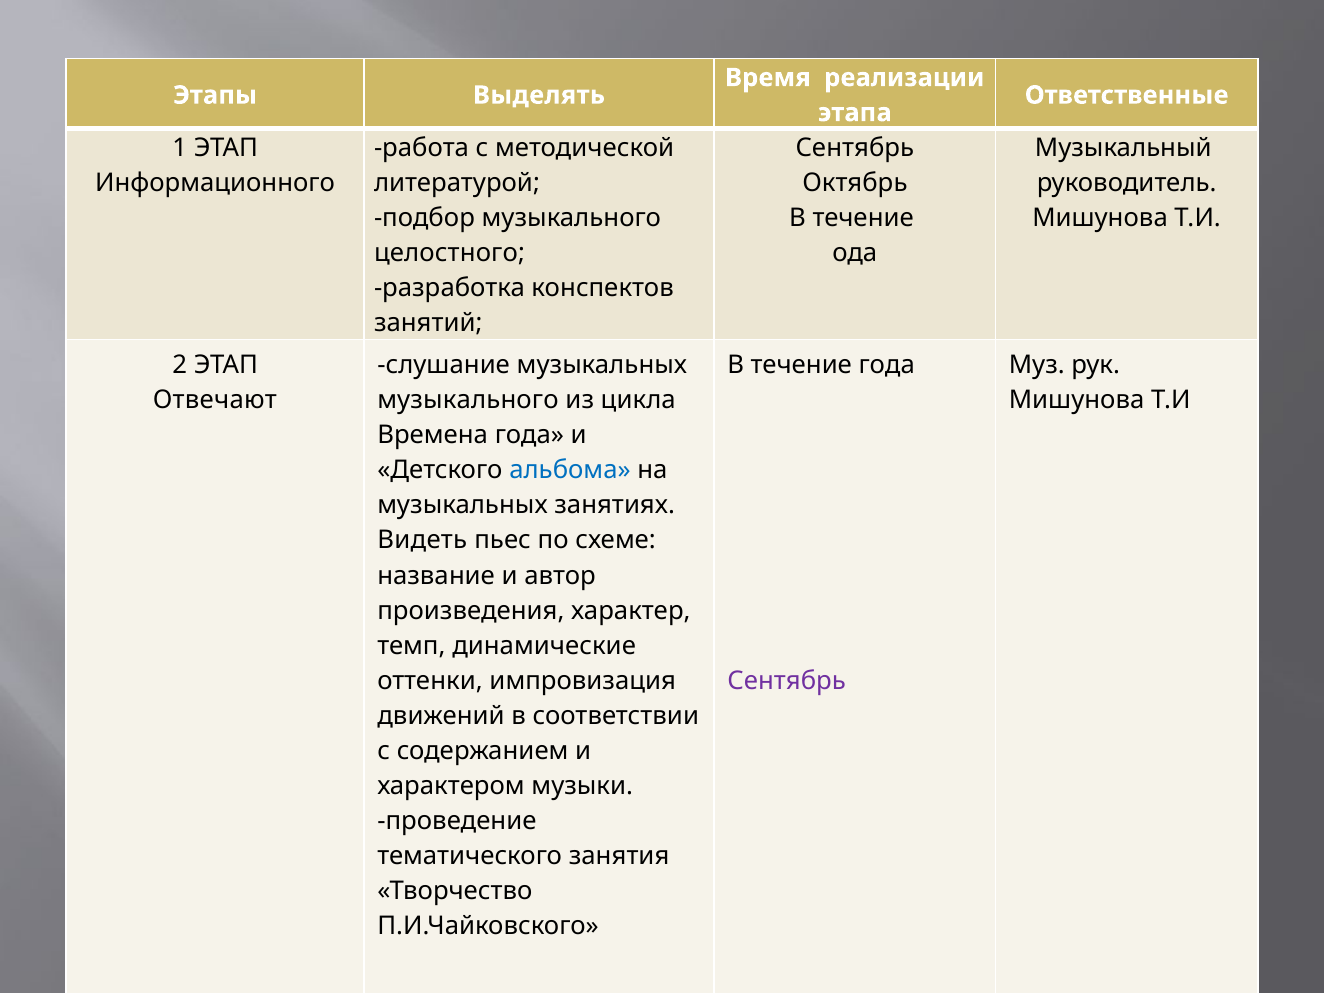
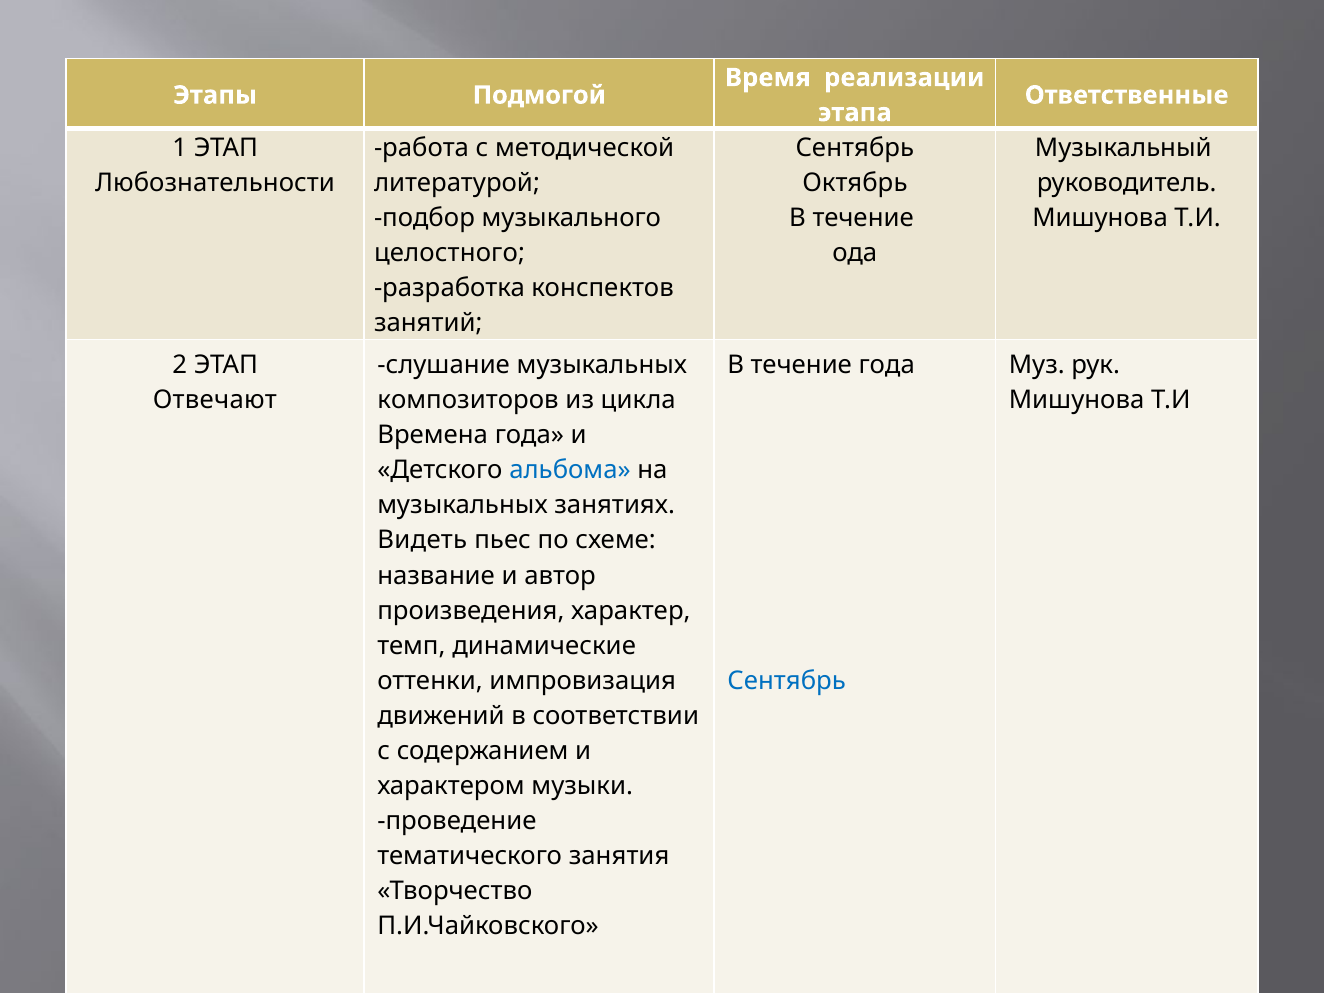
Выделять: Выделять -> Подмогой (539, 95)
Информационного: Информационного -> Любознательности (215, 183)
музыкального: музыкального -> композиторов (468, 400)
Сентябрь colour: purple -> blue (787, 681)
